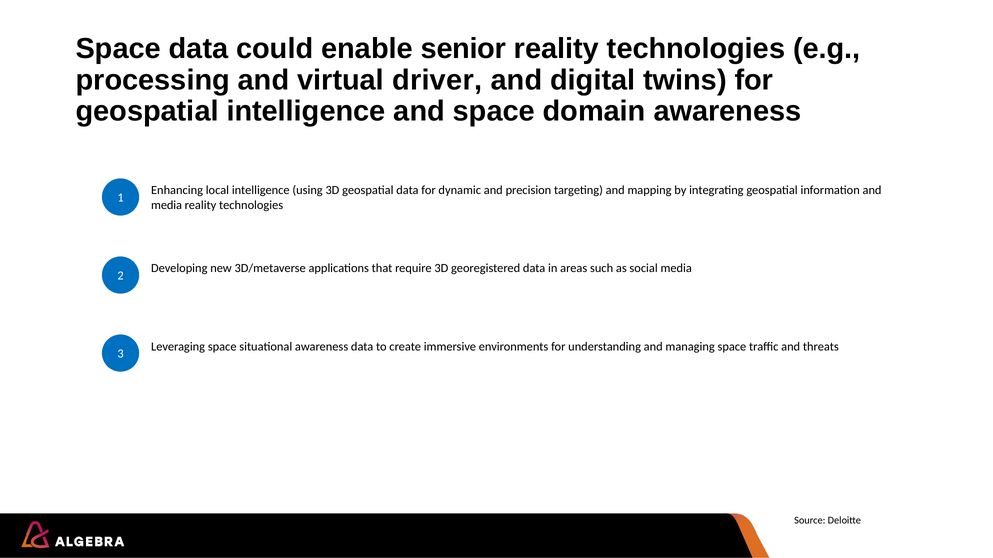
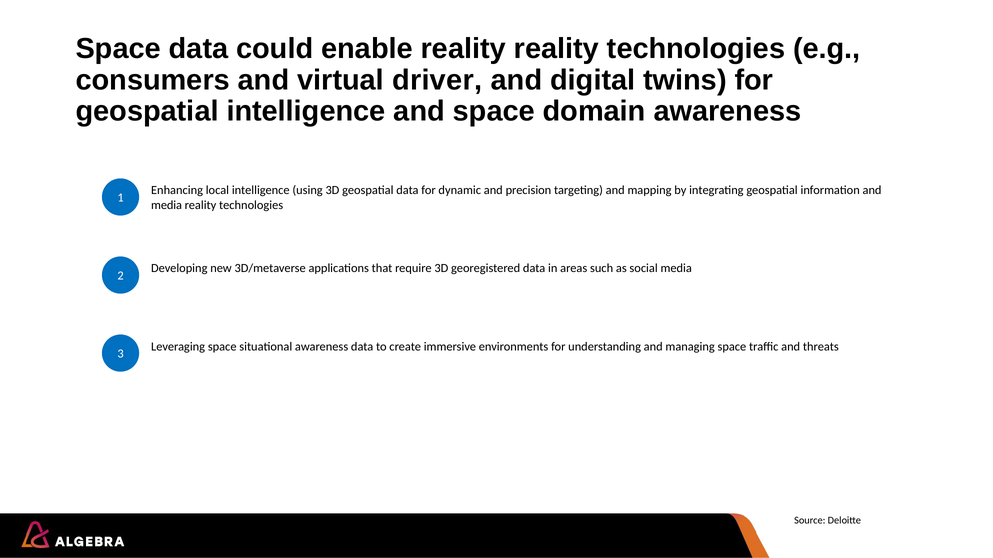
enable senior: senior -> reality (463, 49)
processing: processing -> consumers (153, 80)
